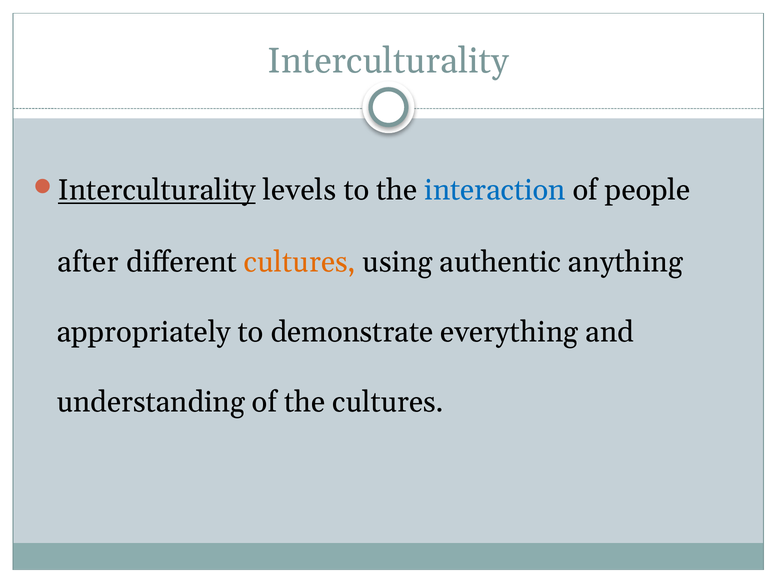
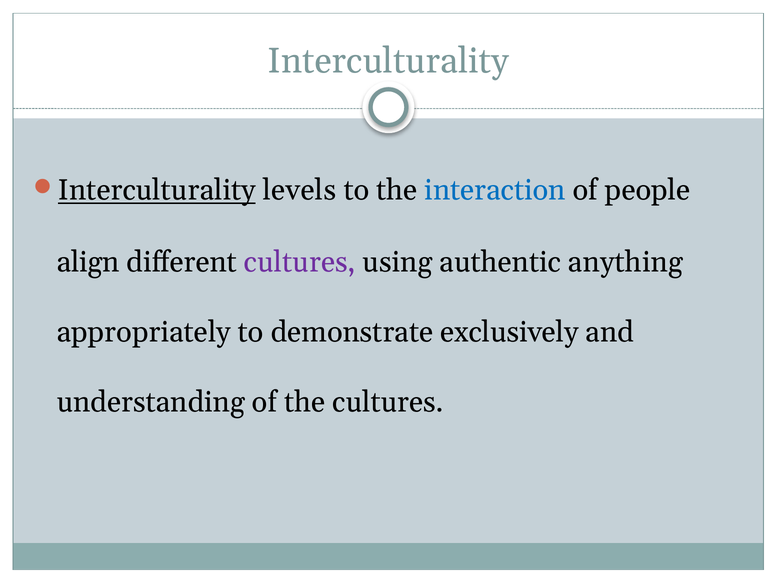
after: after -> align (88, 262)
cultures colour: orange -> purple (300, 262)
everything: everything -> exclusively (509, 332)
